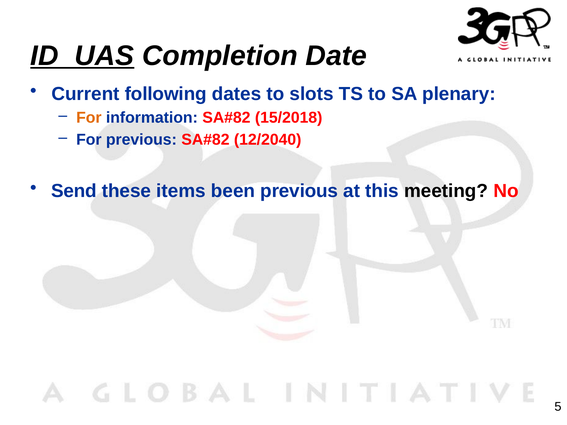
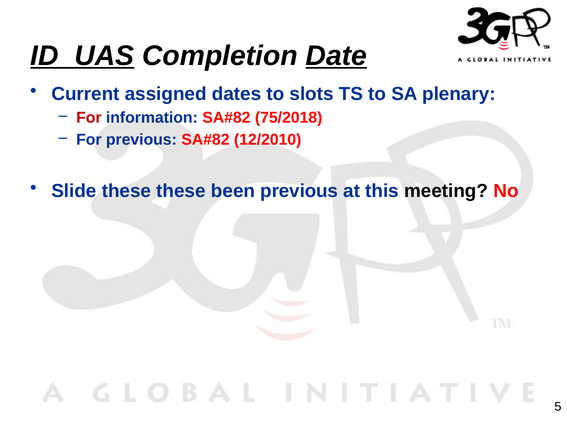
Date underline: none -> present (336, 56)
following: following -> assigned (166, 94)
For colour: orange -> red (89, 118)
15/2018: 15/2018 -> 75/2018 (289, 118)
12/2040: 12/2040 -> 12/2010 (268, 140)
Send: Send -> Slide (74, 191)
these items: items -> these (181, 191)
